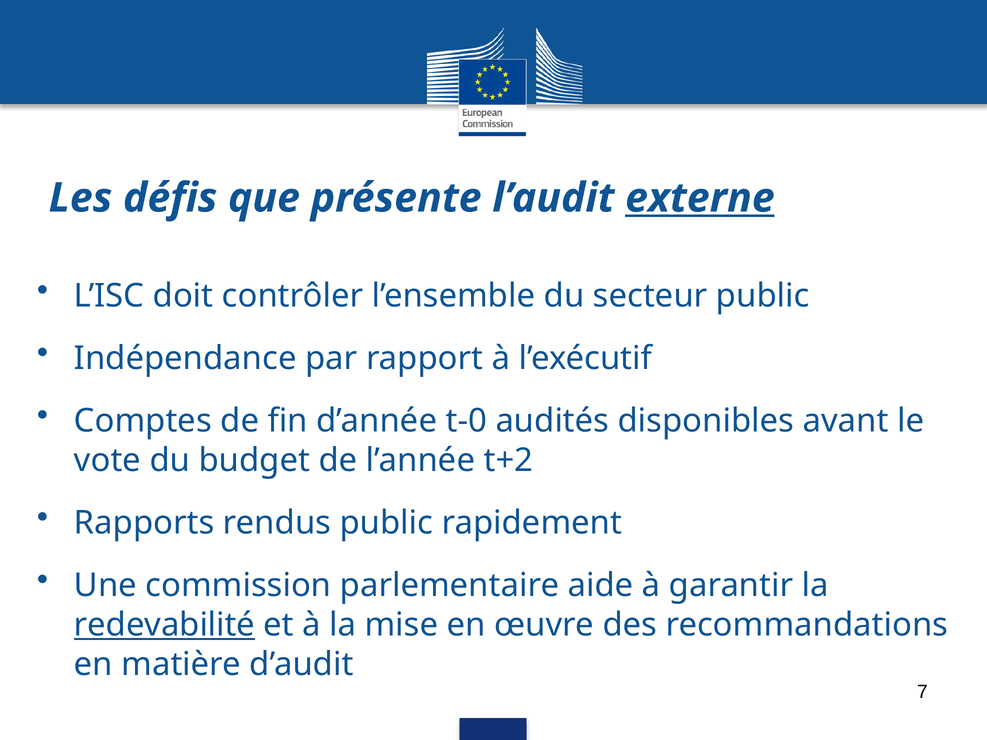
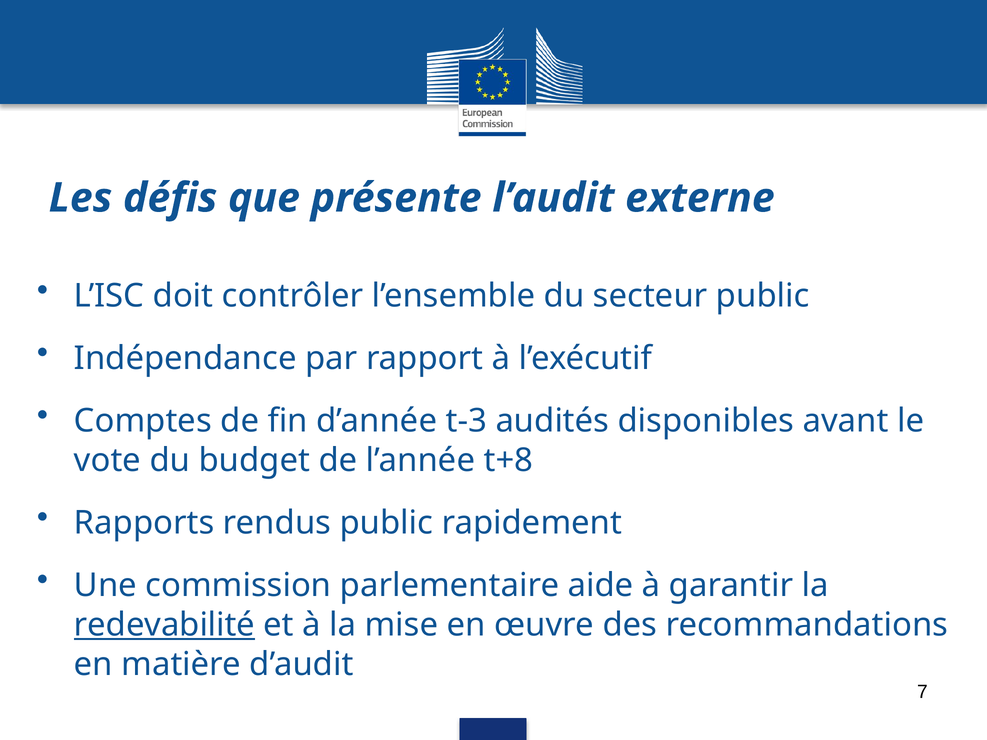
externe underline: present -> none (700, 198)
t-0: t-0 -> t-3 (466, 421)
t+2: t+2 -> t+8 (508, 460)
